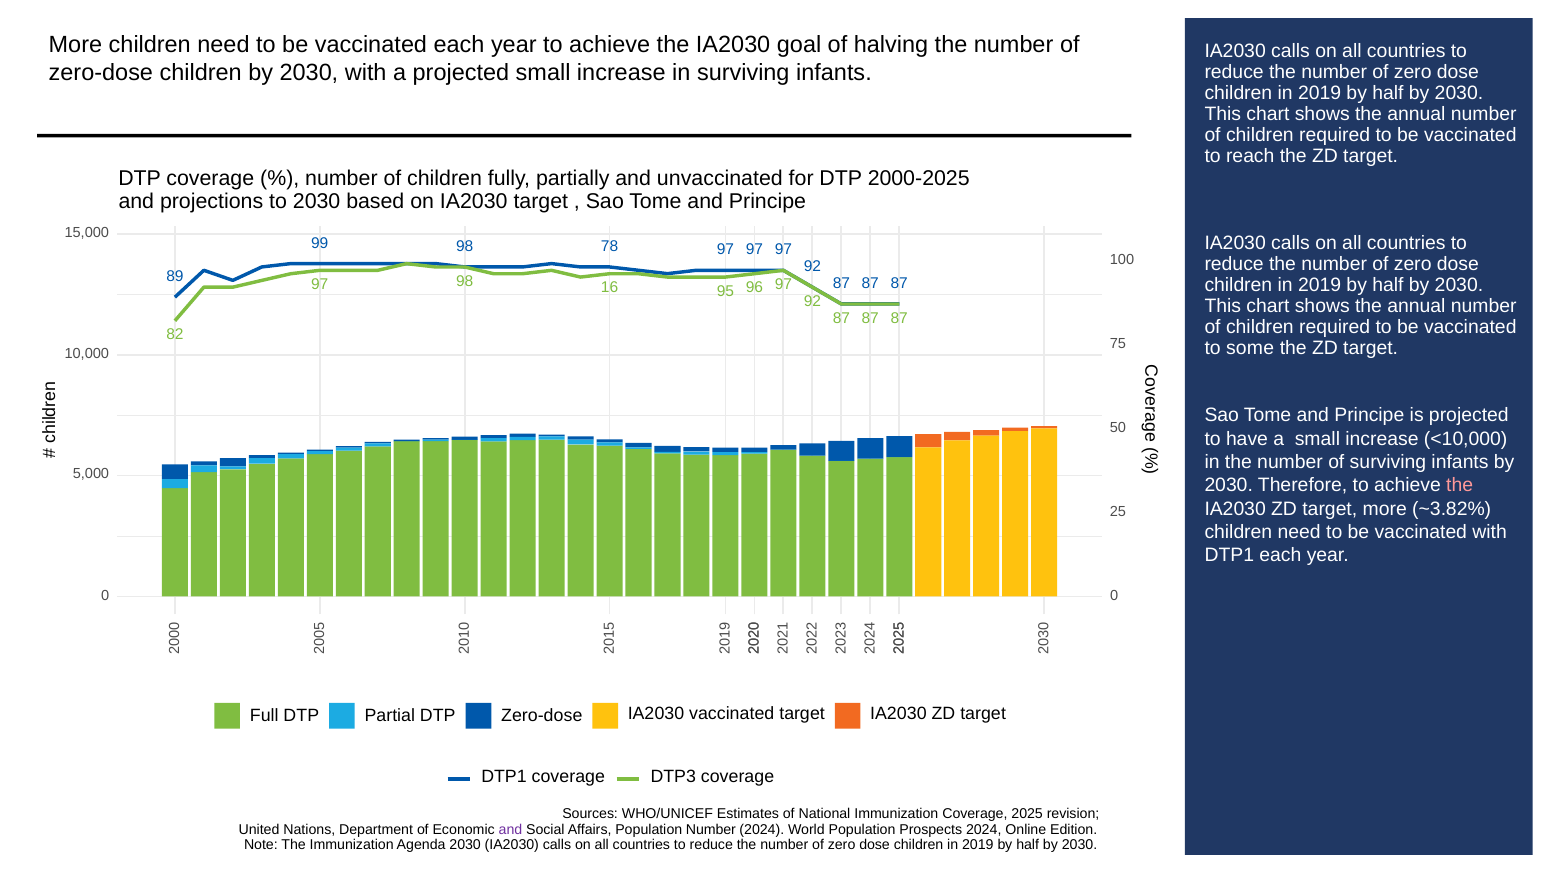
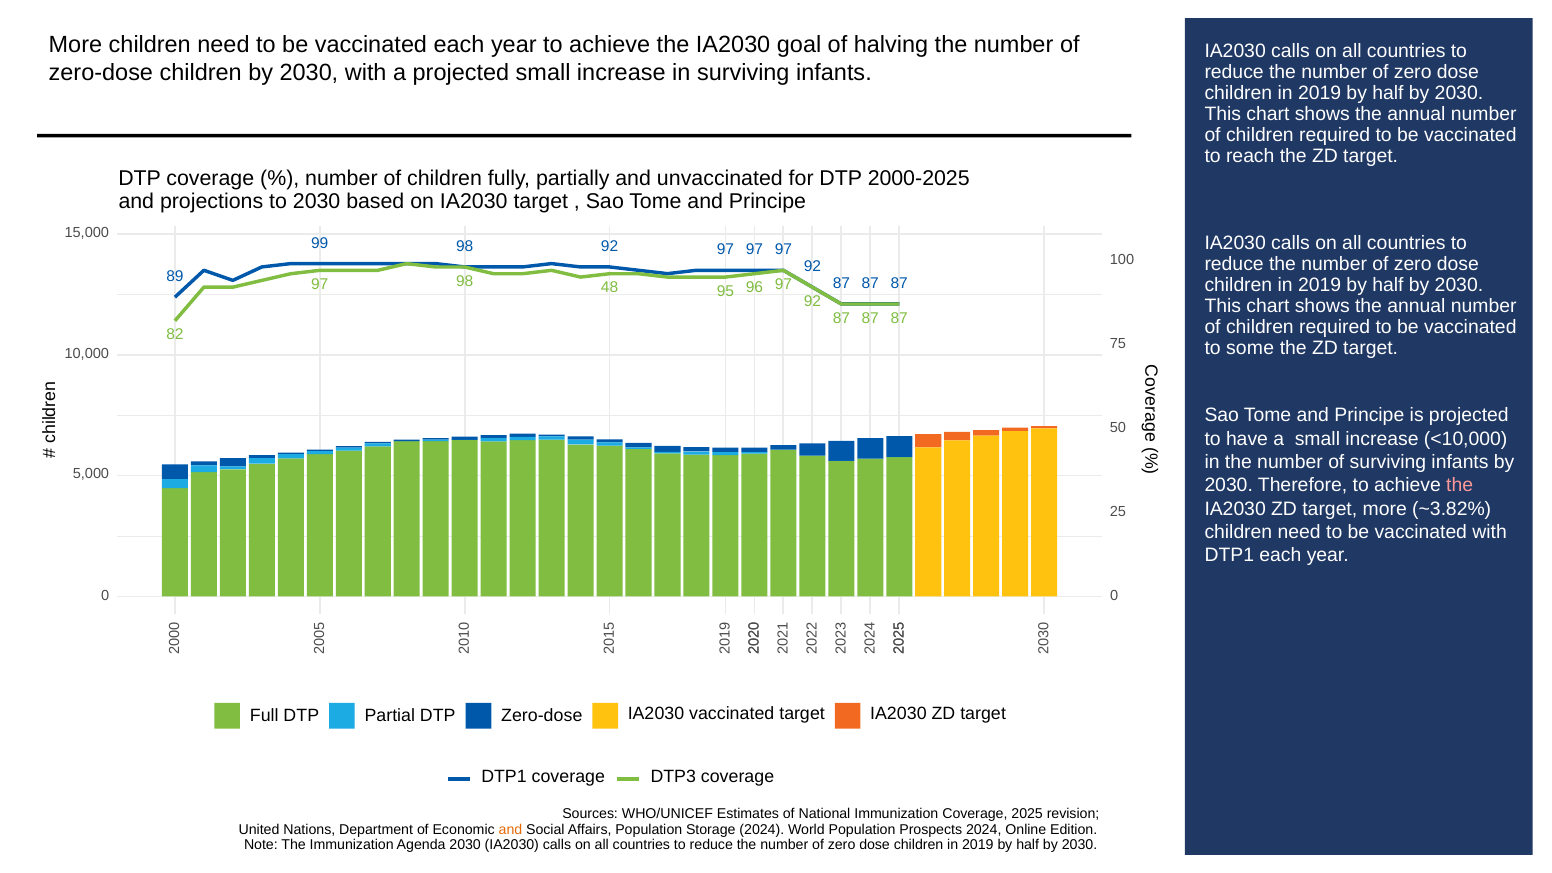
98 78: 78 -> 92 (610, 246)
16: 16 -> 48 (610, 288)
and colour: purple -> orange (510, 829)
Population Number: Number -> Storage (711, 829)
